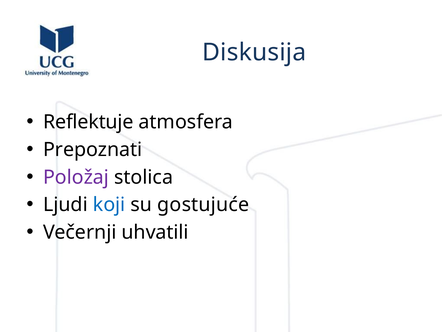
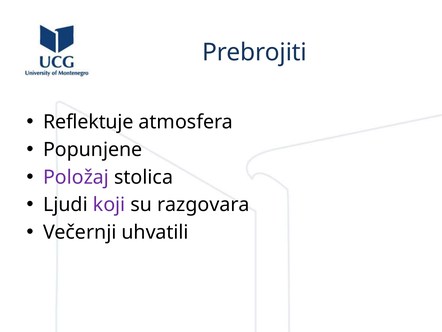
Diskusija: Diskusija -> Prebrojiti (254, 52)
Prepoznati: Prepoznati -> Popunjene (93, 149)
koji colour: blue -> purple (109, 204)
gostujuće: gostujuće -> razgovara (203, 204)
